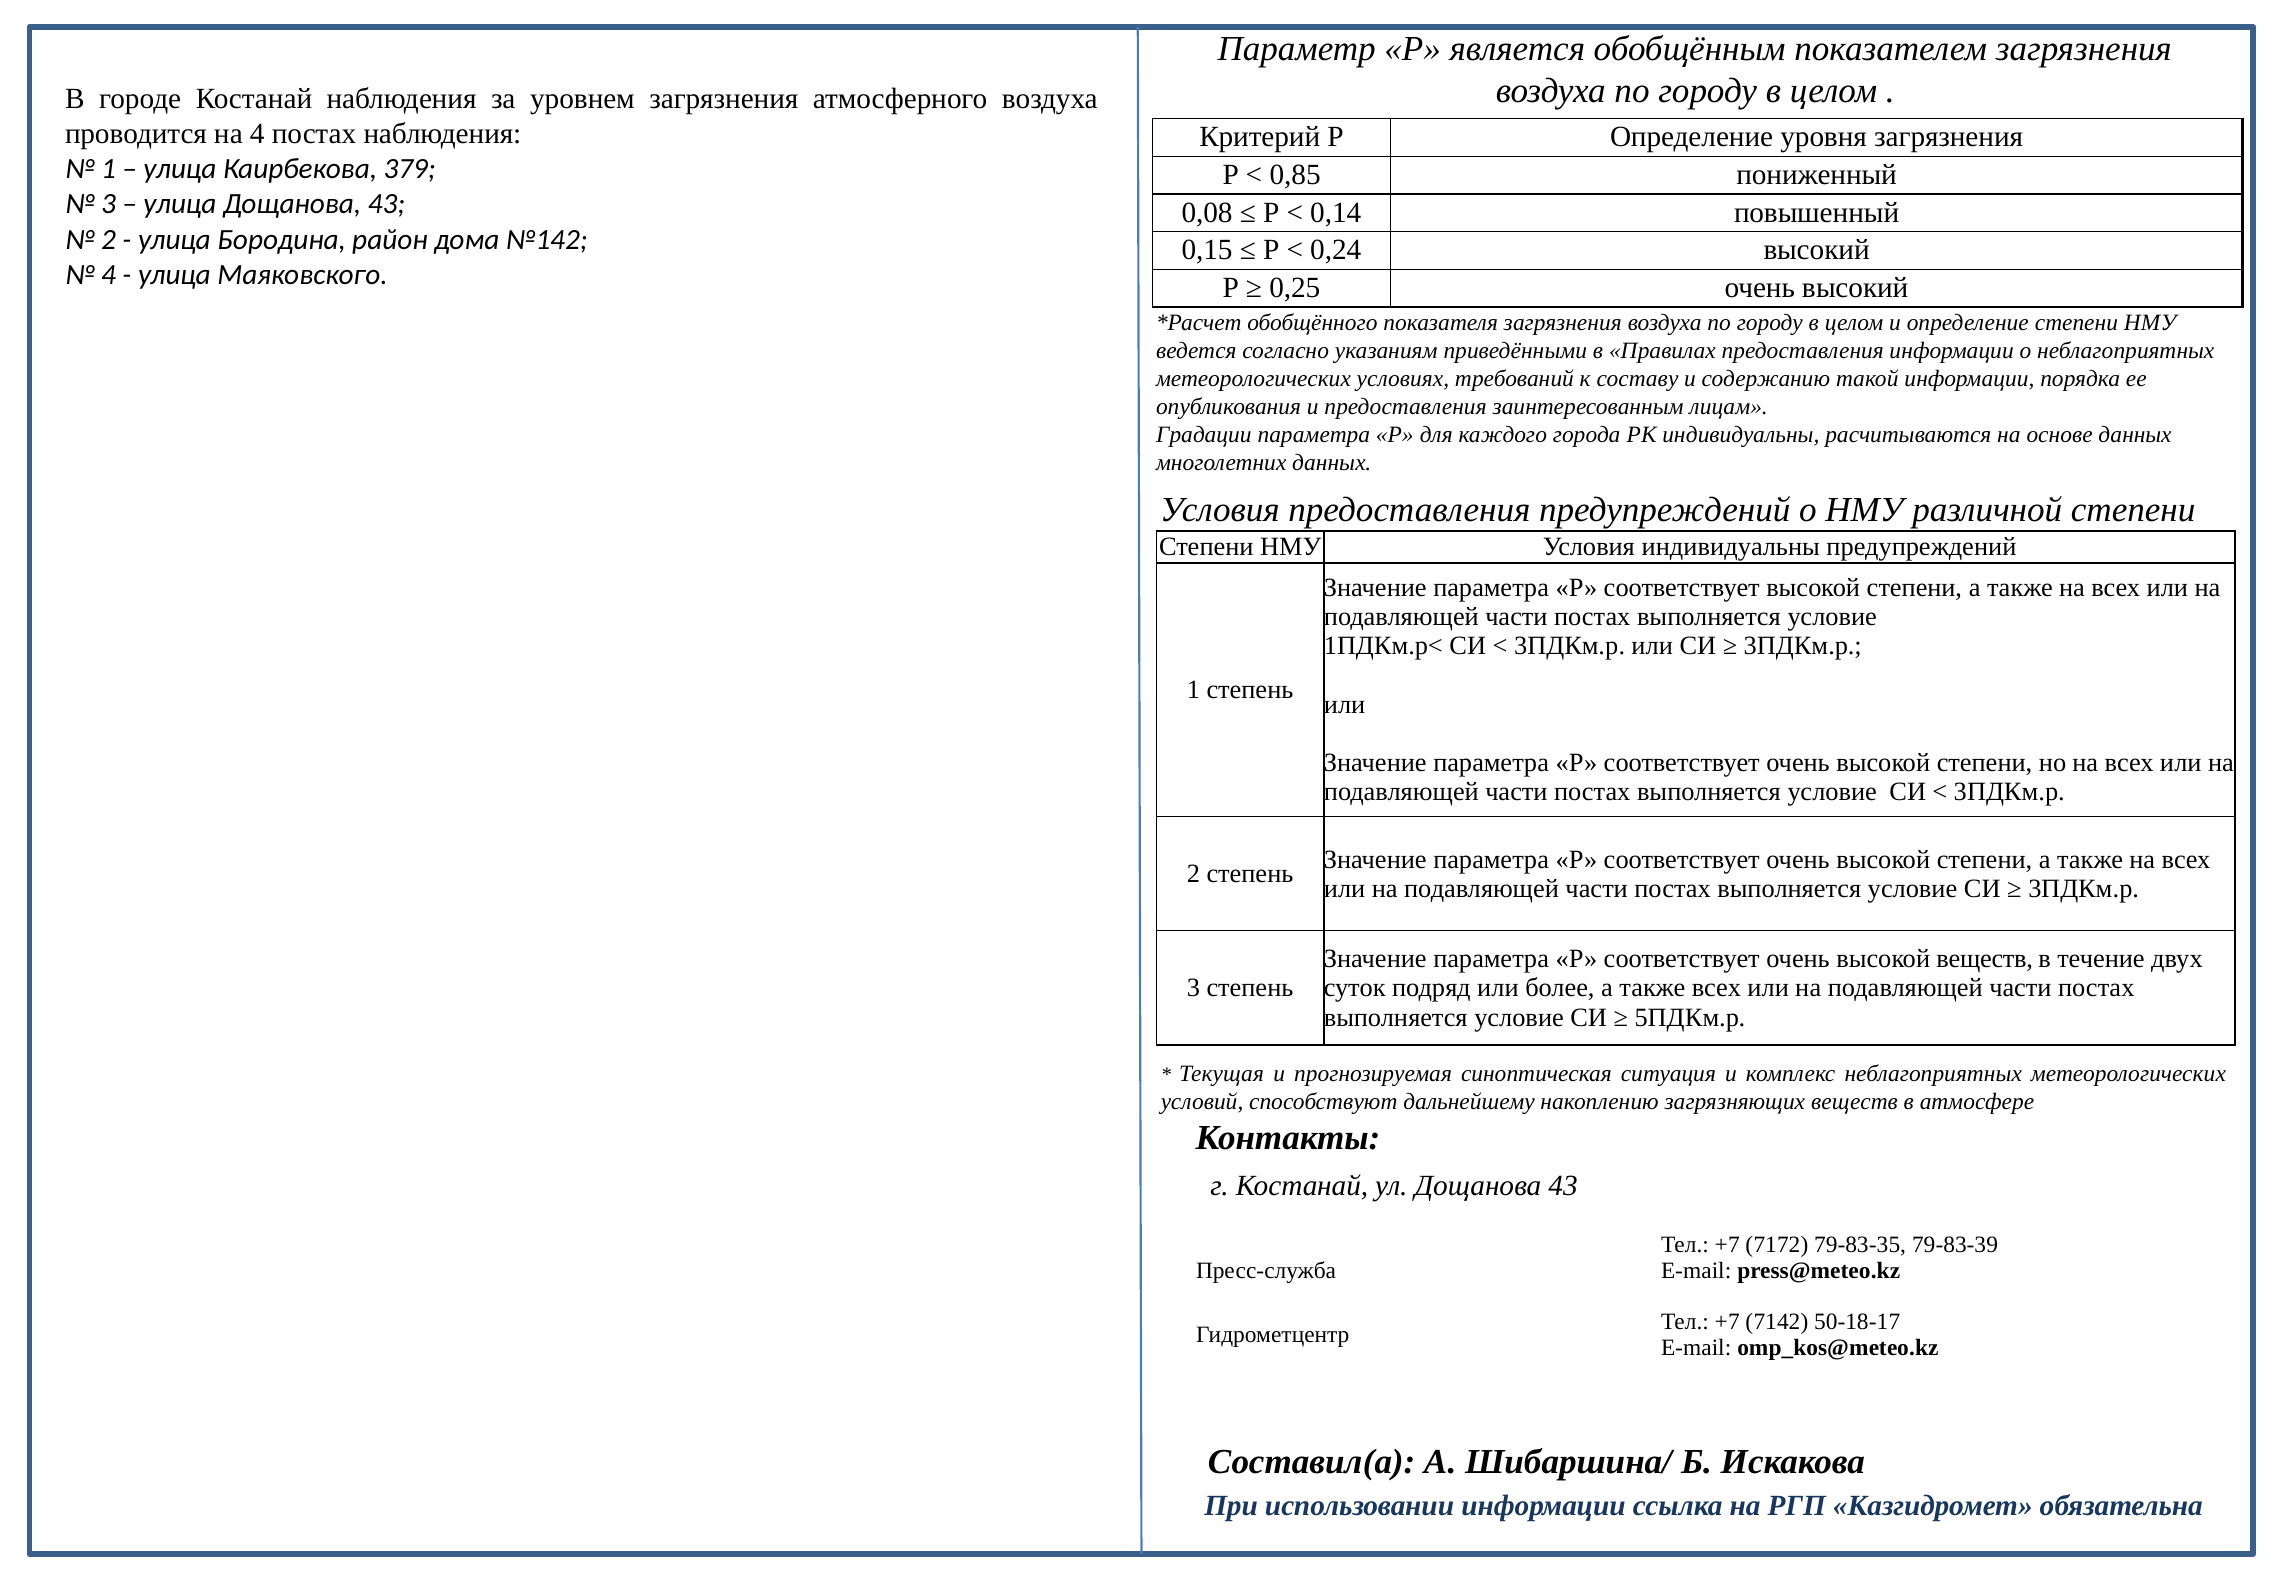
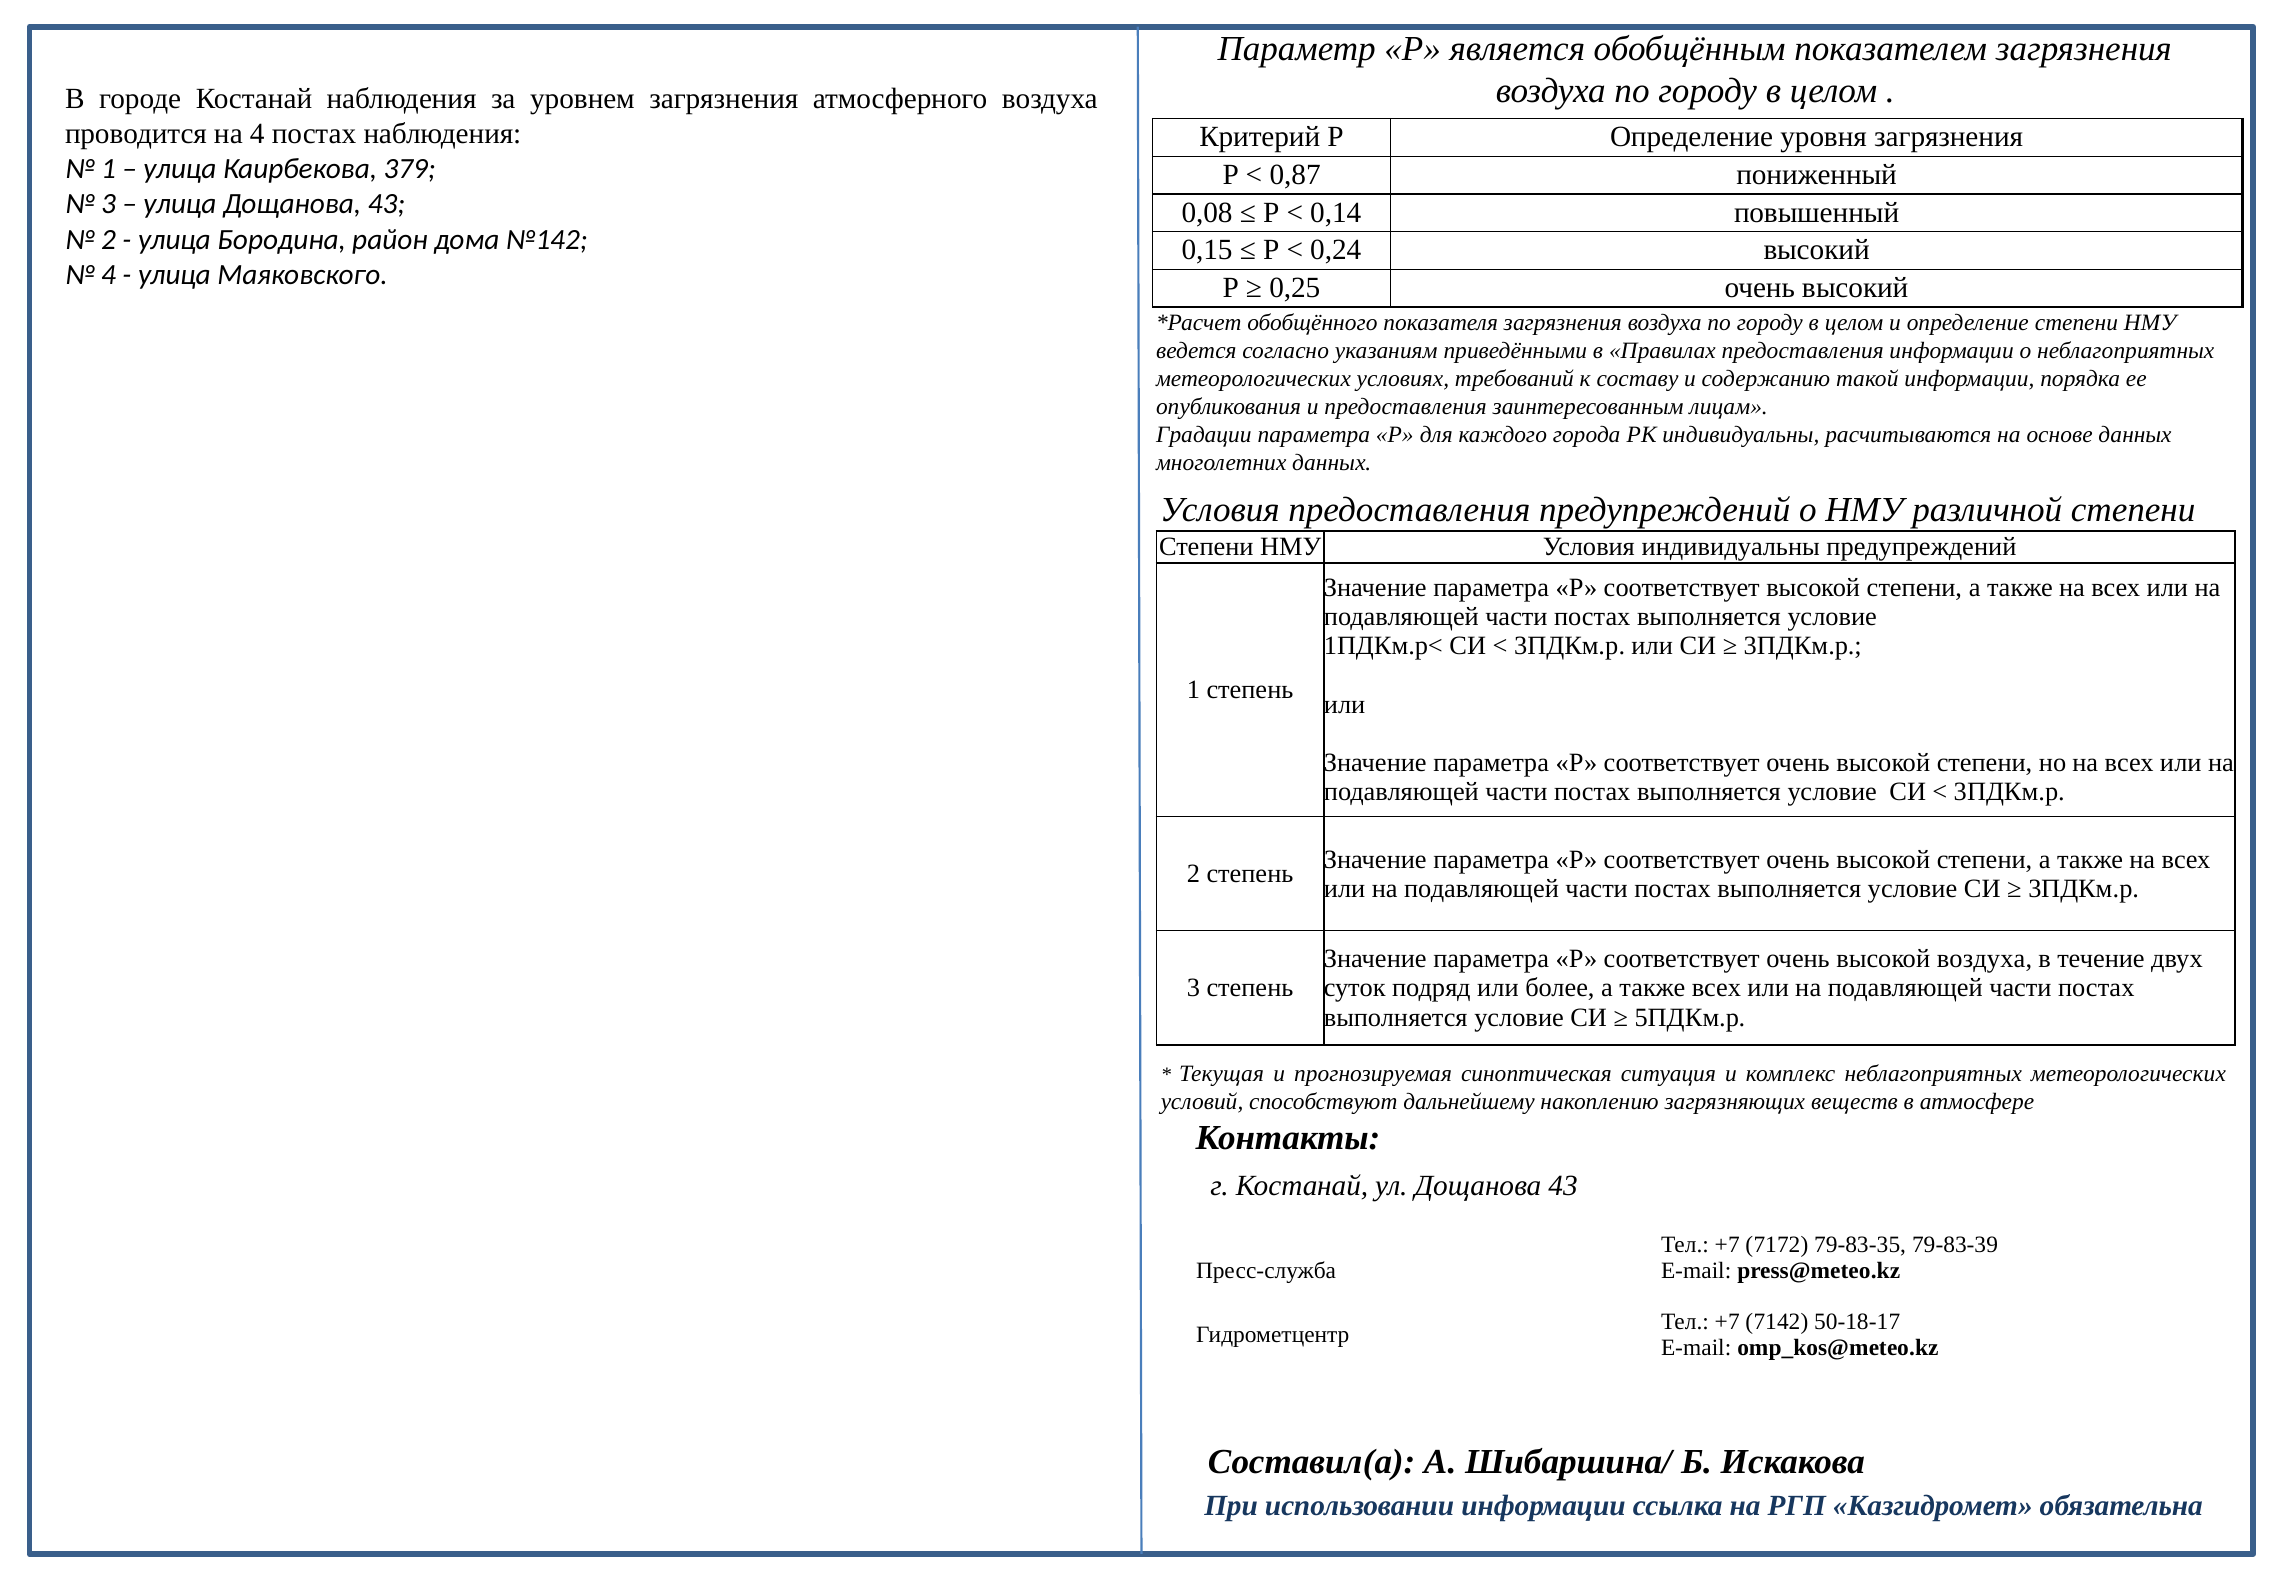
0,85: 0,85 -> 0,87 (1295, 175)
высокой веществ: веществ -> воздуха (1984, 959)
